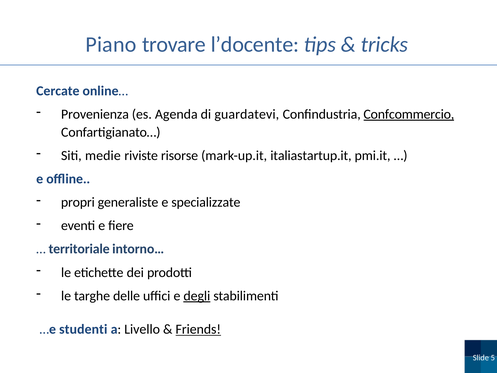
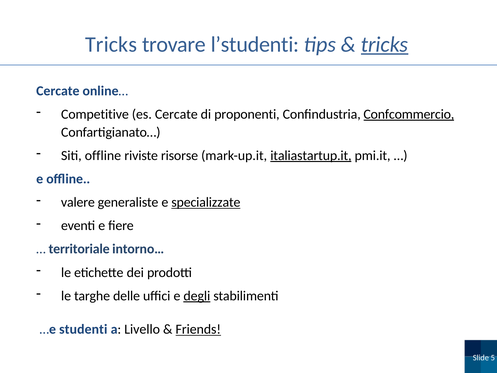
Piano: Piano -> Tricks (111, 44)
l’docente: l’docente -> l’studenti (255, 44)
tricks underline: none -> present (385, 44)
Provenienza: Provenienza -> Competitive (95, 114)
es Agenda: Agenda -> Cercate (176, 114)
guardatevi: guardatevi -> proponenti (247, 114)
Siti medie: medie -> offline (103, 156)
italiastartup.it underline: none -> present (311, 156)
propri: propri -> valere (78, 202)
specializzate underline: none -> present (206, 202)
